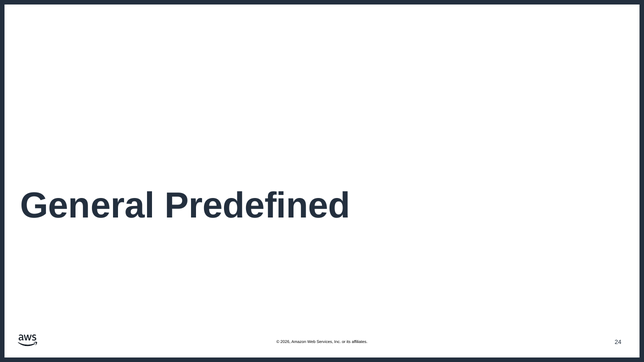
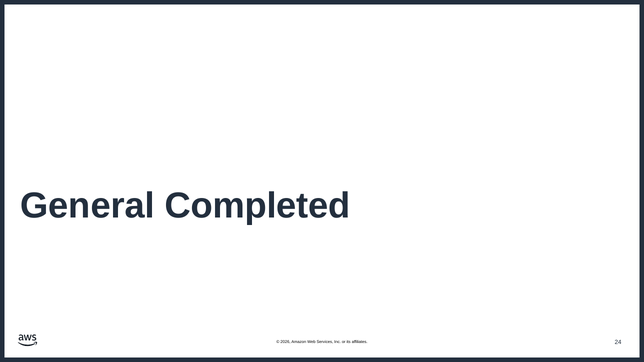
Predefined: Predefined -> Completed (258, 206)
